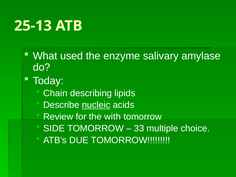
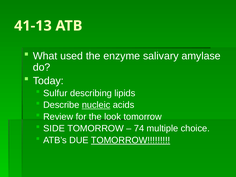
25-13: 25-13 -> 41-13 (33, 26)
Chain: Chain -> Sulfur (55, 93)
with: with -> look (113, 117)
33: 33 -> 74 (139, 128)
TOMORROW underline: none -> present (131, 140)
